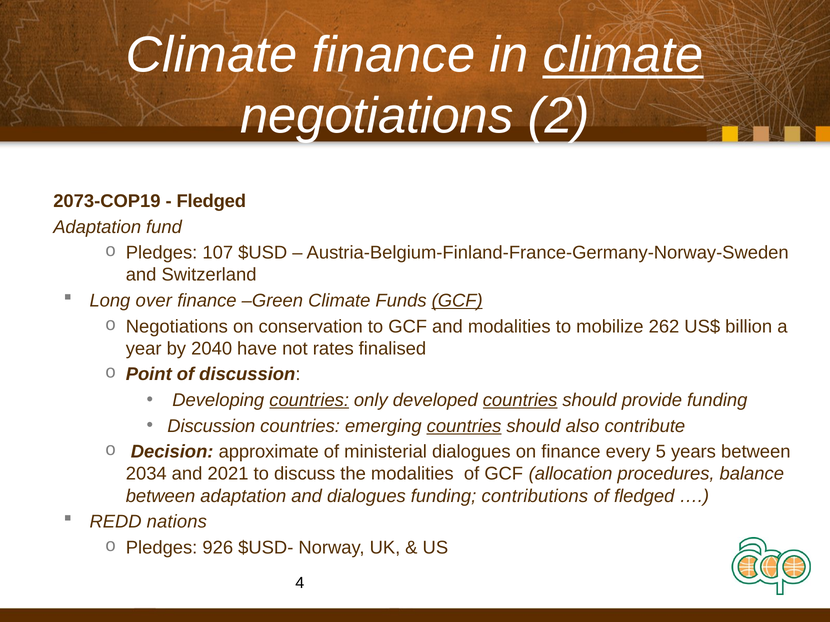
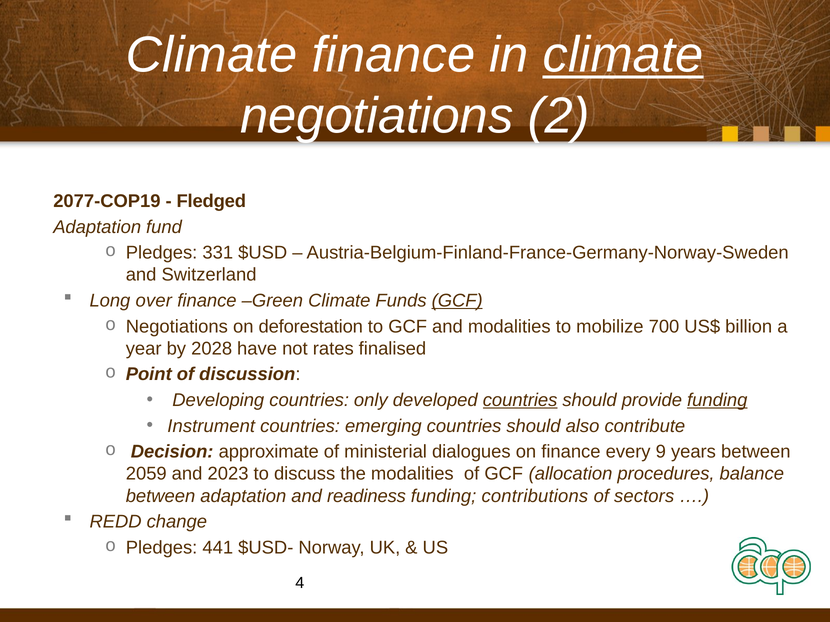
2073-COP19: 2073-COP19 -> 2077-COP19 (107, 201)
107: 107 -> 331 (218, 253)
conservation: conservation -> deforestation (311, 327)
262: 262 -> 700 (664, 327)
2040: 2040 -> 2028 (212, 349)
countries underline: present -> none (309, 401)
funding underline: none -> present (717, 401)
Discussion: Discussion -> Instrument (211, 426)
countries underline: present -> none (464, 426)
5: 5 -> 9 (661, 452)
2034: 2034 -> 2059 (146, 474)
2021: 2021 -> 2023 (228, 474)
and dialogues: dialogues -> readiness (367, 496)
of fledged: fledged -> sectors (644, 496)
nations: nations -> change (177, 522)
926: 926 -> 441 (218, 548)
